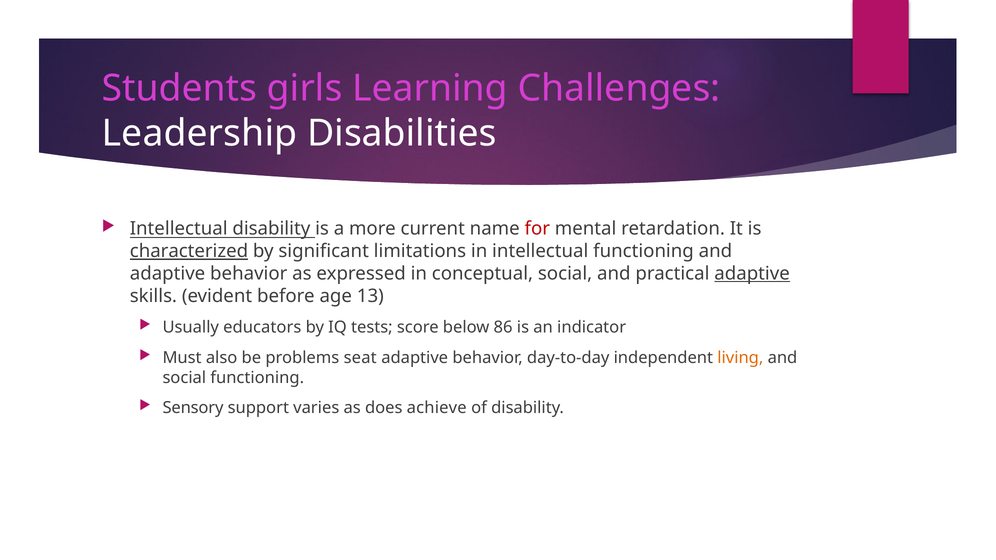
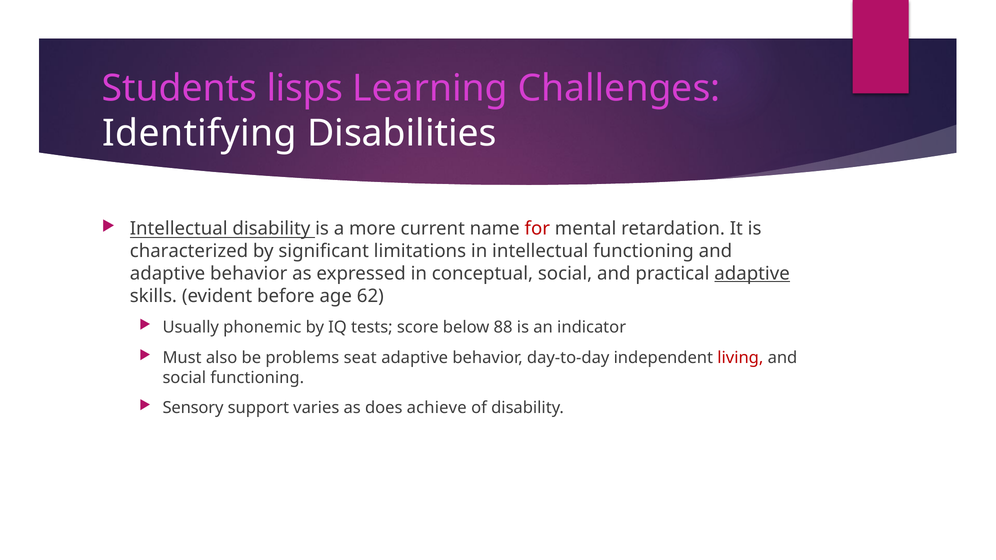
girls: girls -> lisps (305, 89)
Leadership: Leadership -> Identifying (199, 133)
characterized underline: present -> none (189, 251)
13: 13 -> 62 (370, 296)
educators: educators -> phonemic (262, 328)
86: 86 -> 88 (503, 328)
living colour: orange -> red (740, 358)
